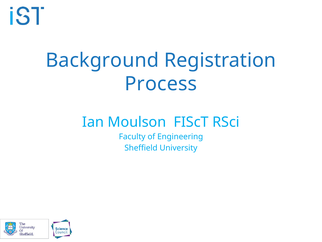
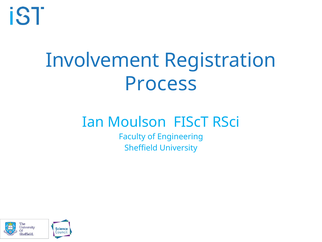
Background: Background -> Involvement (102, 60)
